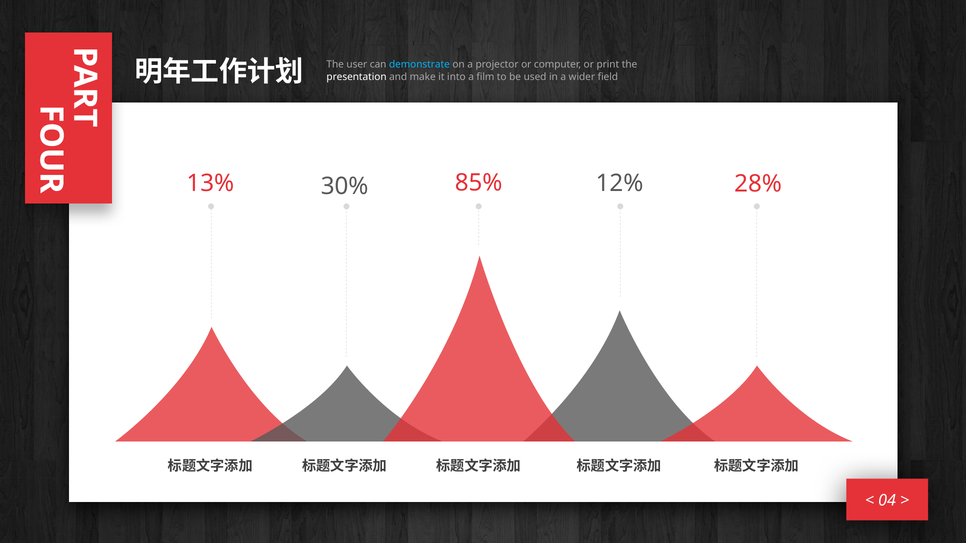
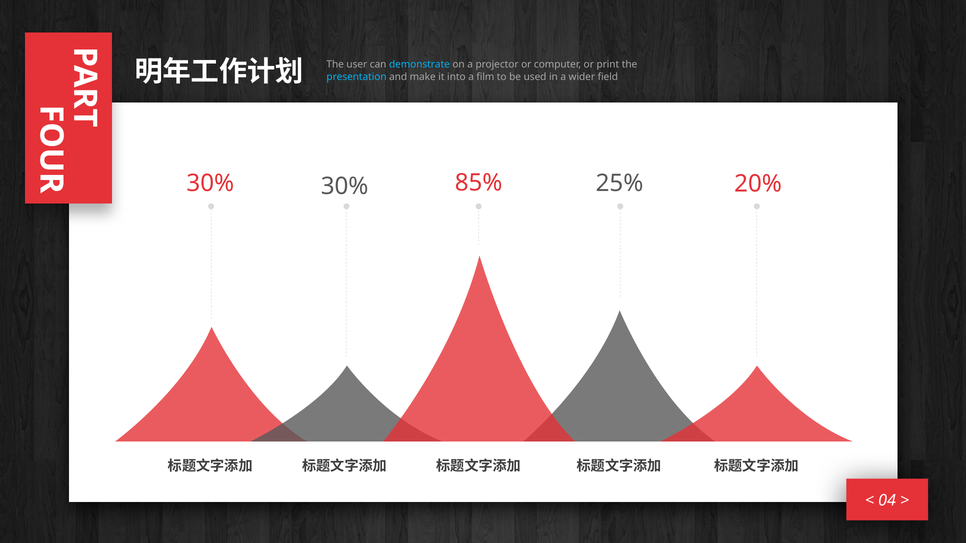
presentation colour: white -> light blue (357, 77)
28%: 28% -> 20% (758, 184)
13%: 13% -> 30% (210, 183)
12%: 12% -> 25% (620, 184)
